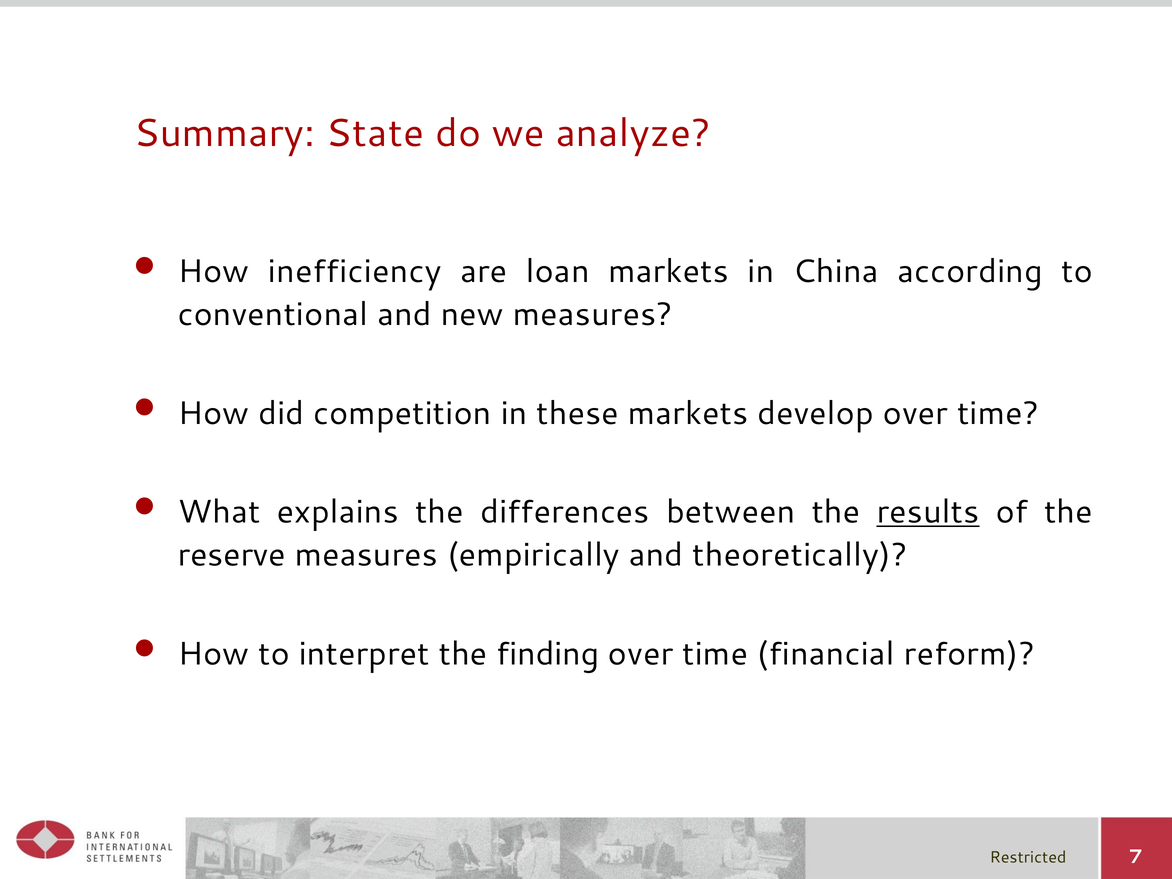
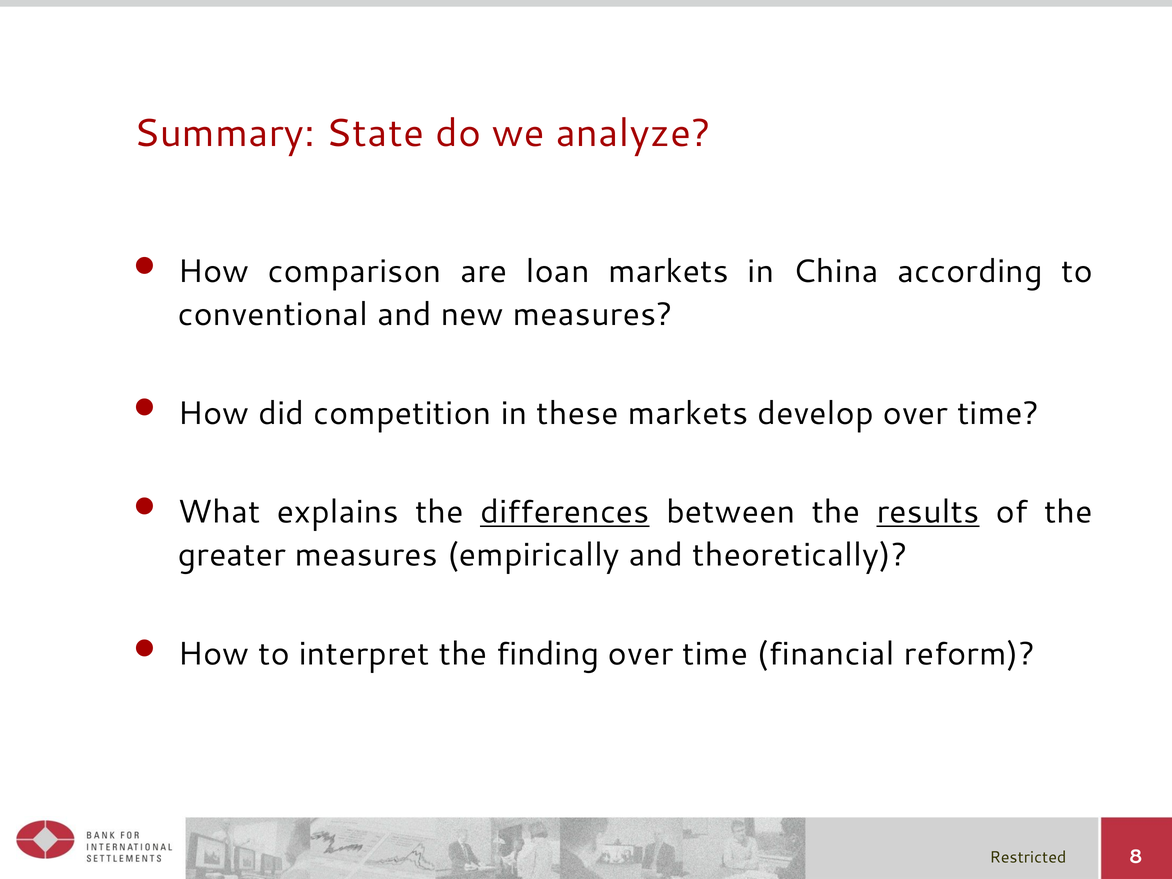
inefficiency: inefficiency -> comparison (355, 271)
differences underline: none -> present (565, 512)
reserve: reserve -> greater (232, 555)
7: 7 -> 8 (1136, 857)
